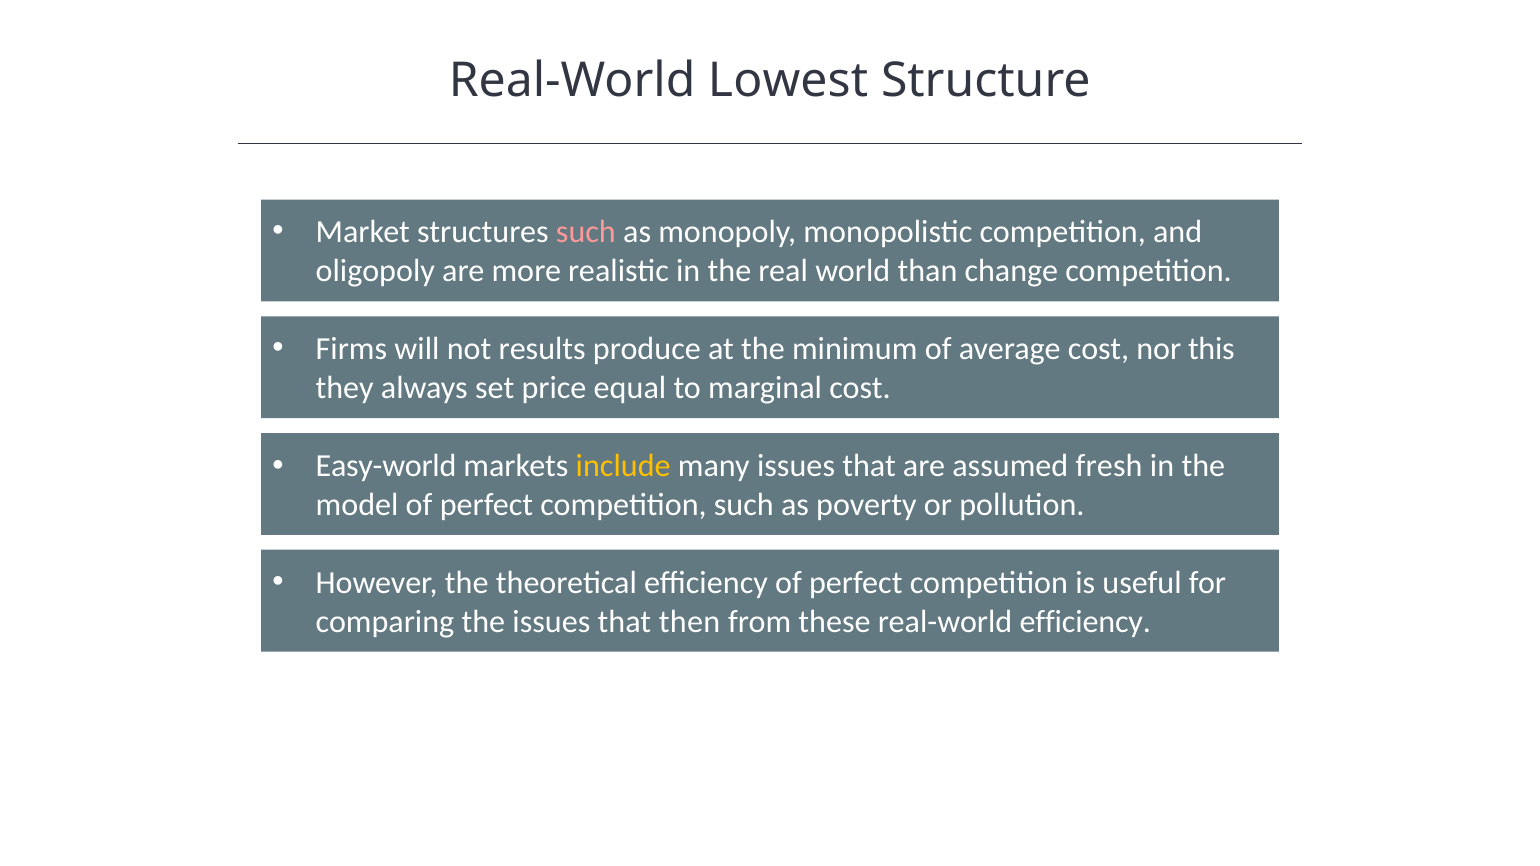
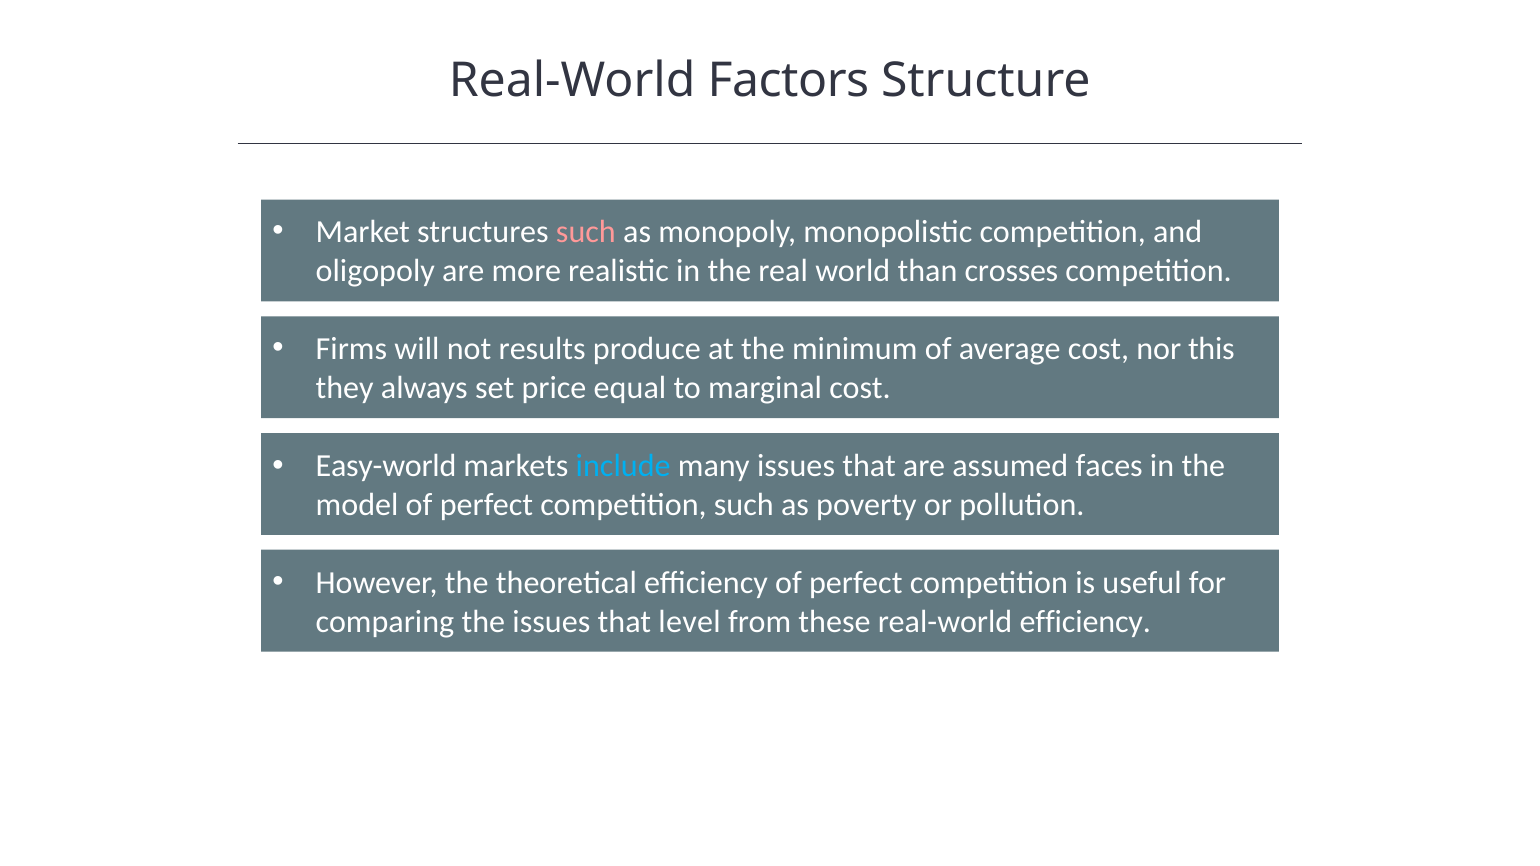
Lowest: Lowest -> Factors (788, 81)
change: change -> crosses (1012, 271)
include colour: yellow -> light blue (623, 466)
fresh: fresh -> faces (1109, 466)
then: then -> level (690, 622)
